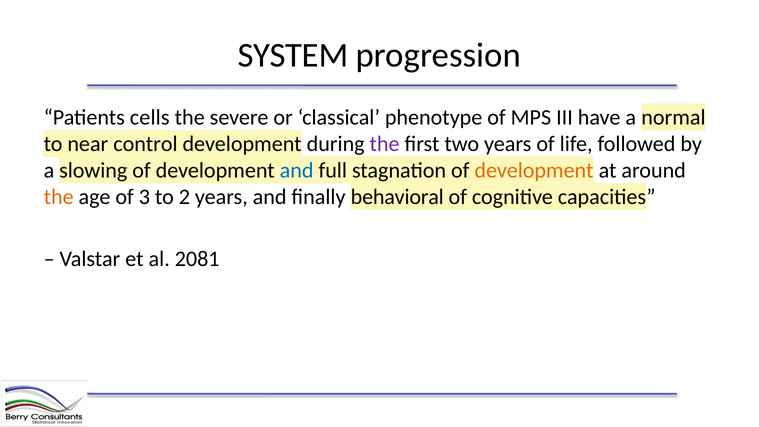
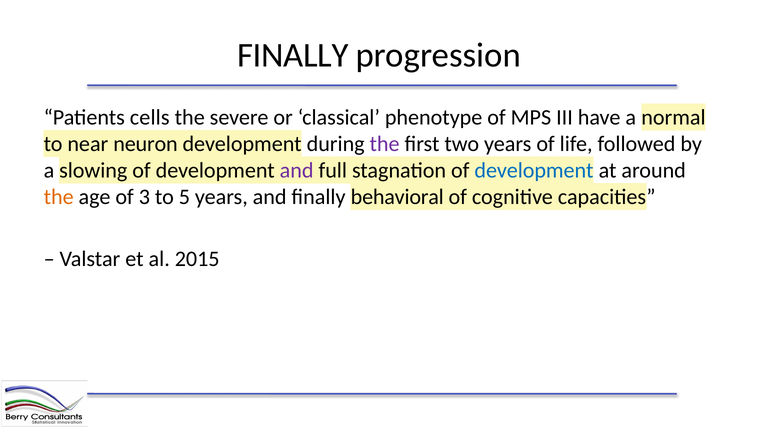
SYSTEM: SYSTEM -> FINALLY (293, 55)
control: control -> neuron (146, 144)
and colour: blue -> purple (297, 170)
development colour: orange -> blue (534, 170)
2: 2 -> 5 (184, 197)
2081: 2081 -> 2015 (197, 259)
